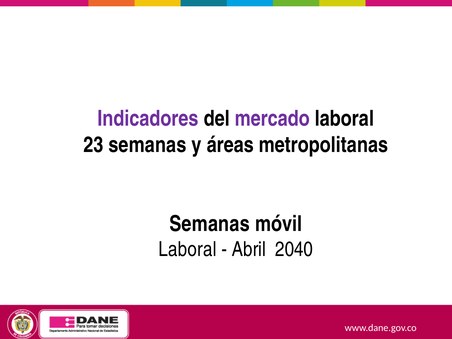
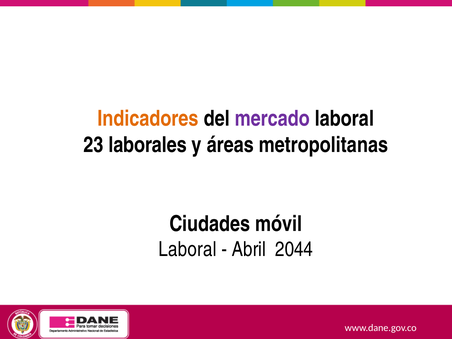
Indicadores colour: purple -> orange (148, 118)
23 semanas: semanas -> laborales (148, 145)
Semanas: Semanas -> Ciudades (210, 224)
2040: 2040 -> 2044 (294, 249)
